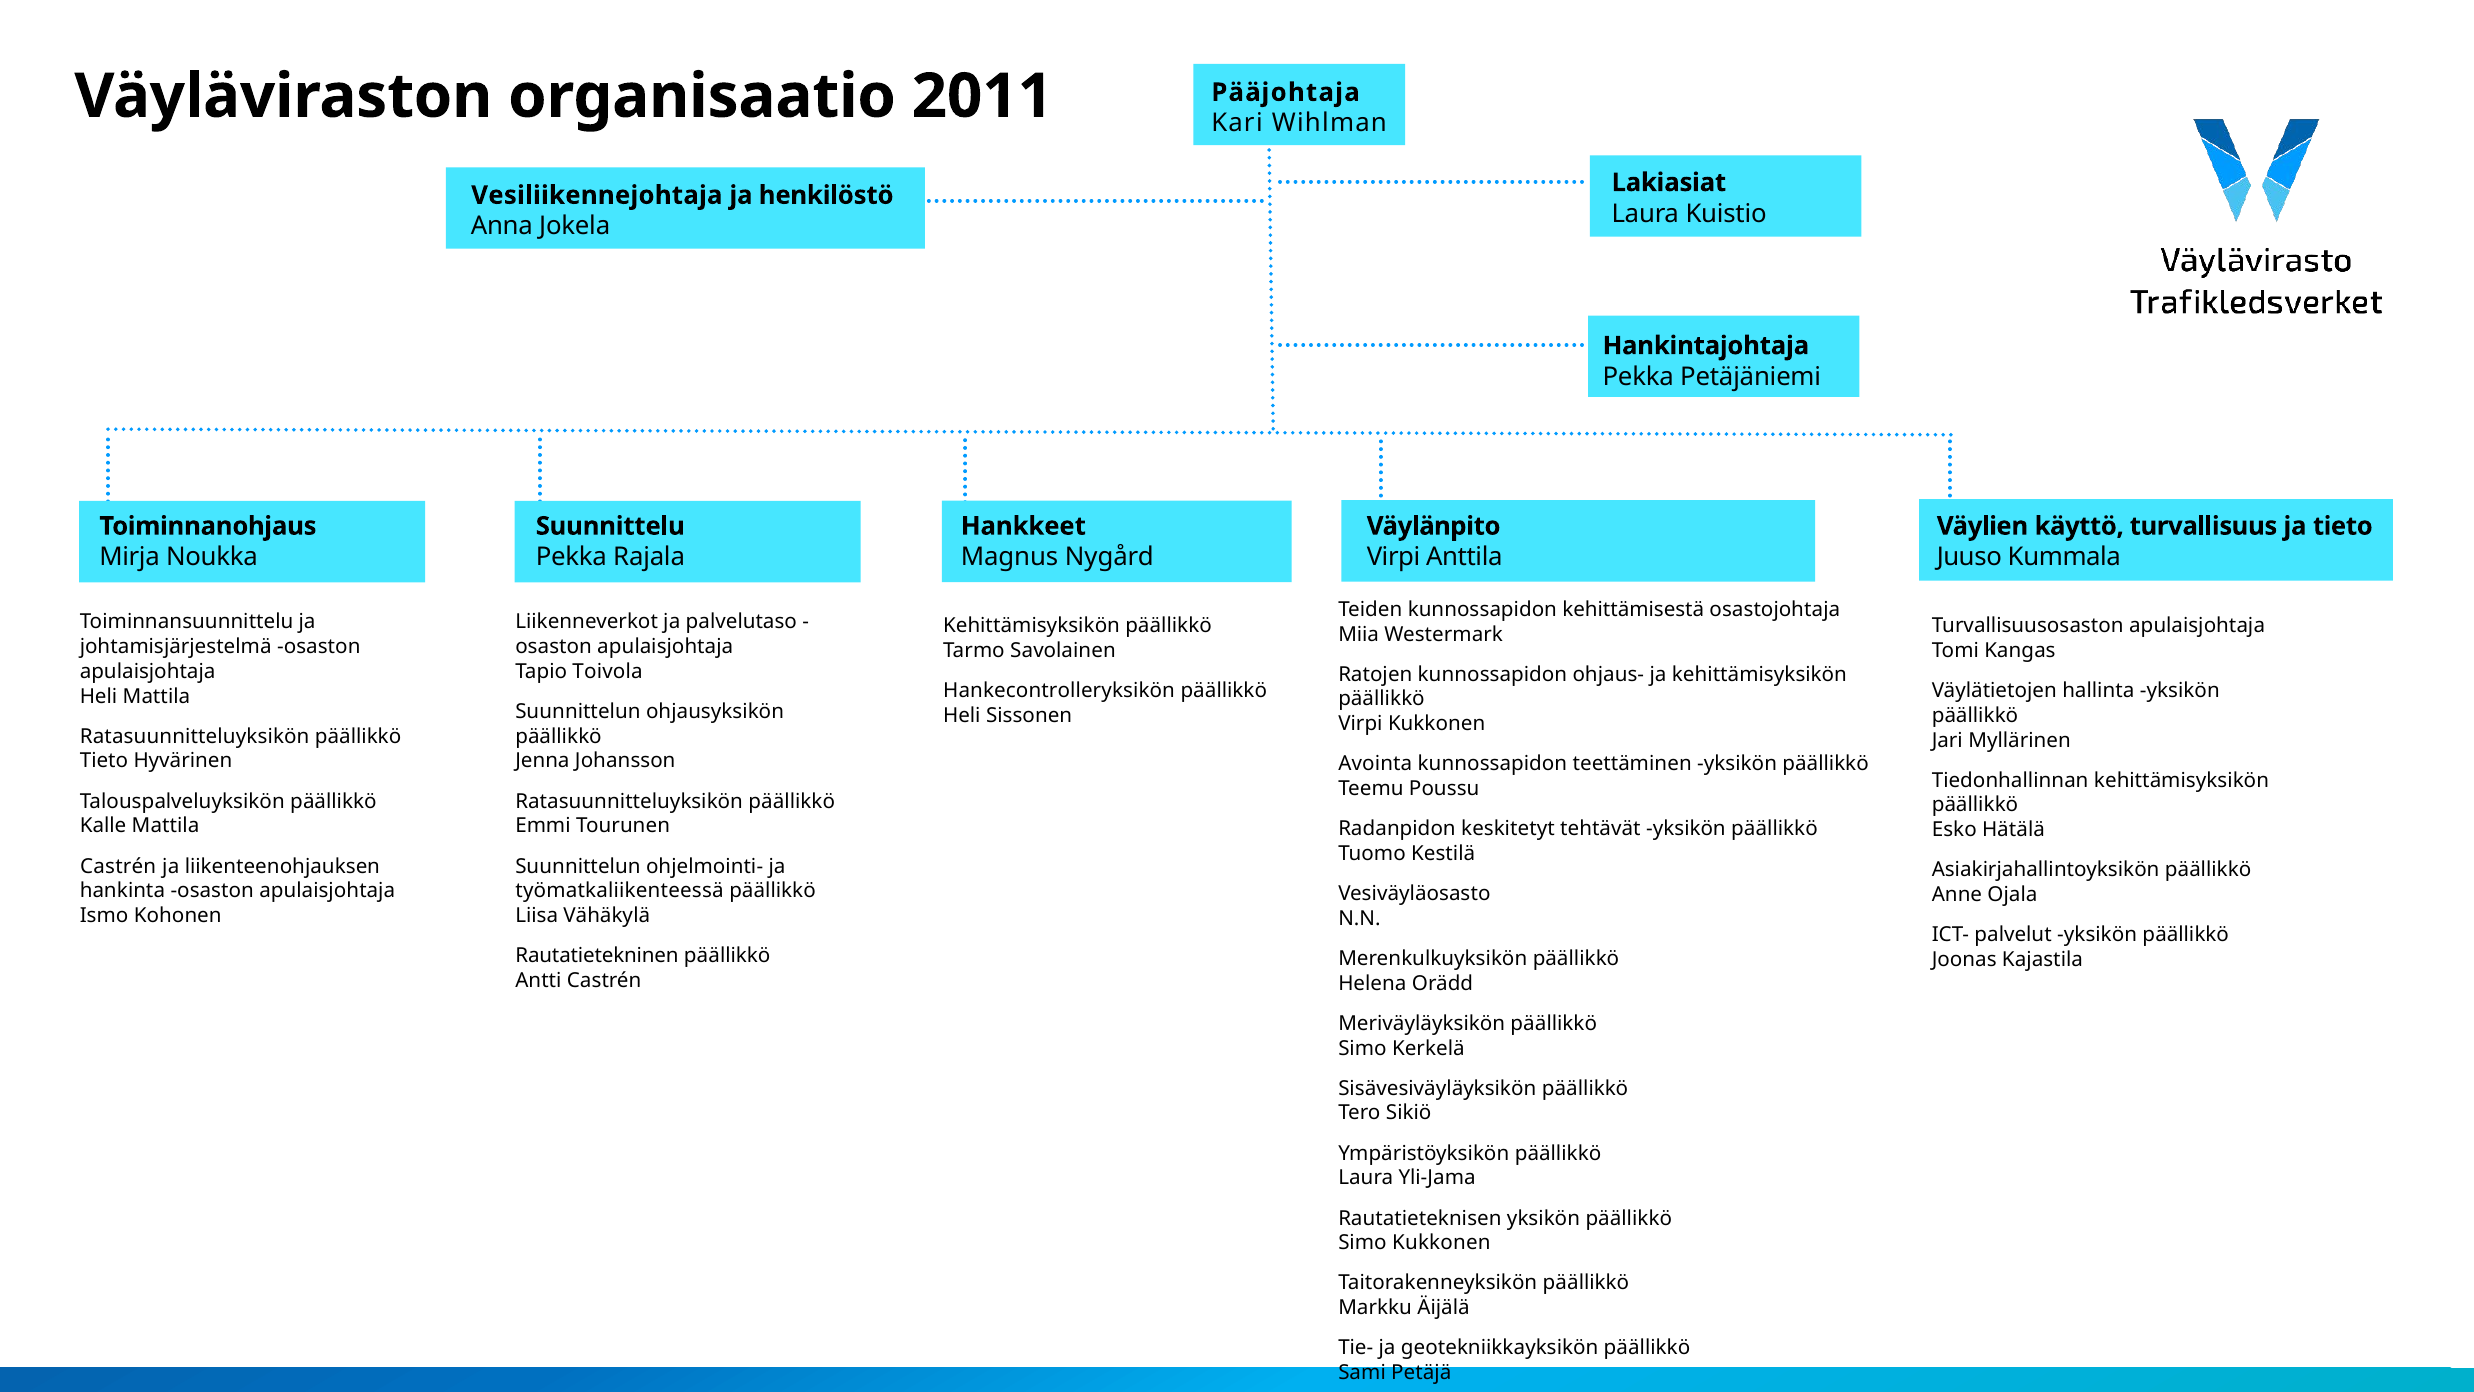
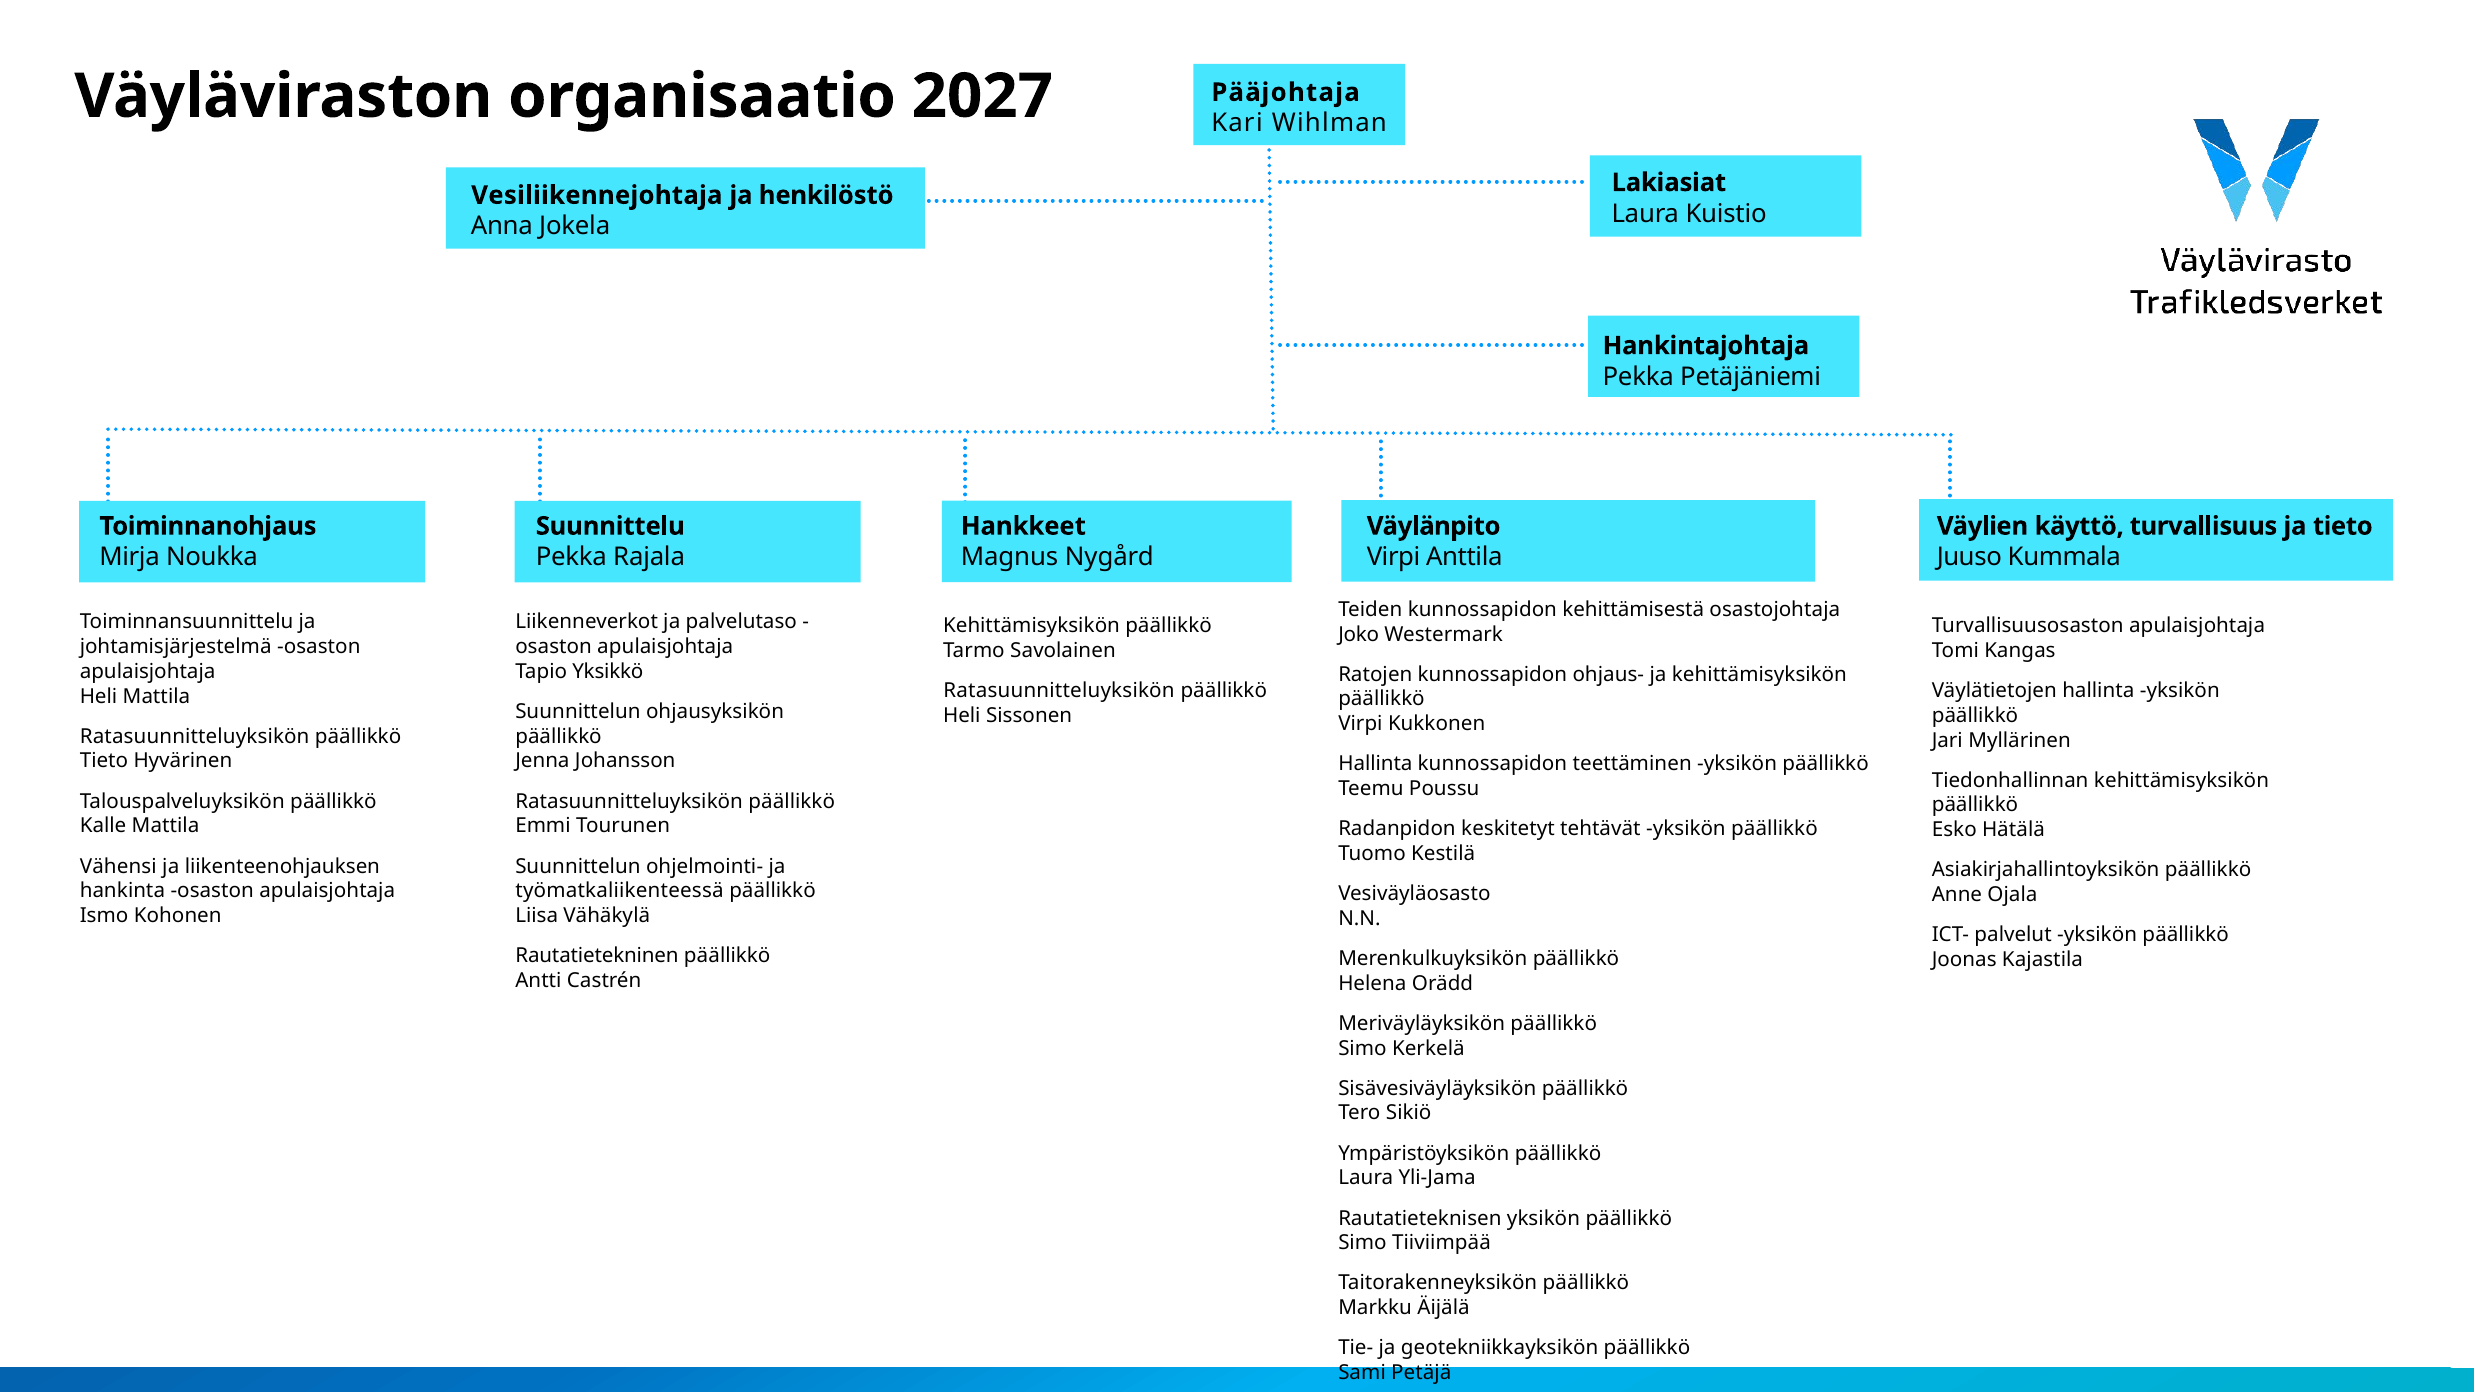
2011: 2011 -> 2027 (982, 96)
Miia: Miia -> Joko (1359, 634)
Toivola: Toivola -> Yksikkö (608, 671)
Hankecontrolleryksikön: Hankecontrolleryksikön -> Ratasuunnitteluyksikön (1059, 691)
Avointa: Avointa -> Hallinta (1375, 764)
Castrén: Castrén -> Vähensi (118, 866)
Simo Kukkonen: Kukkonen -> Tiiviimpää (1441, 1243)
